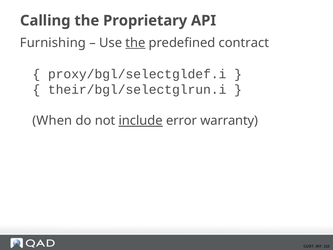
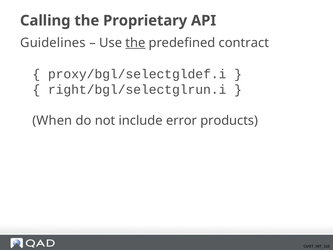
Furnishing: Furnishing -> Guidelines (53, 43)
their/bgl/selectglrun.i: their/bgl/selectglrun.i -> right/bgl/selectglrun.i (137, 89)
include underline: present -> none (141, 121)
warranty: warranty -> products (229, 121)
